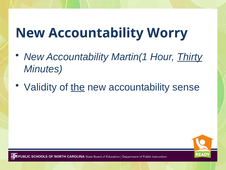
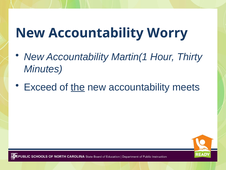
Thirty underline: present -> none (190, 57)
Validity: Validity -> Exceed (40, 87)
sense: sense -> meets (186, 87)
